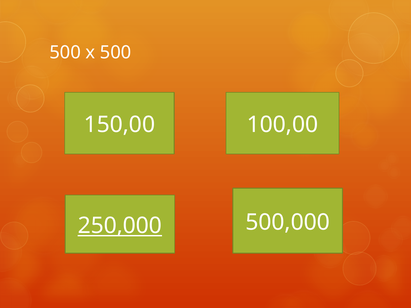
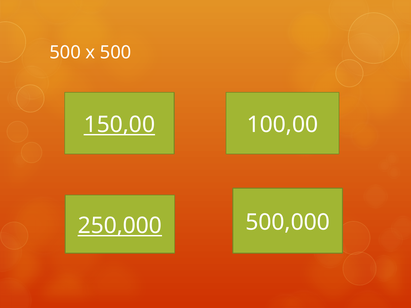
150,00 underline: none -> present (119, 125)
